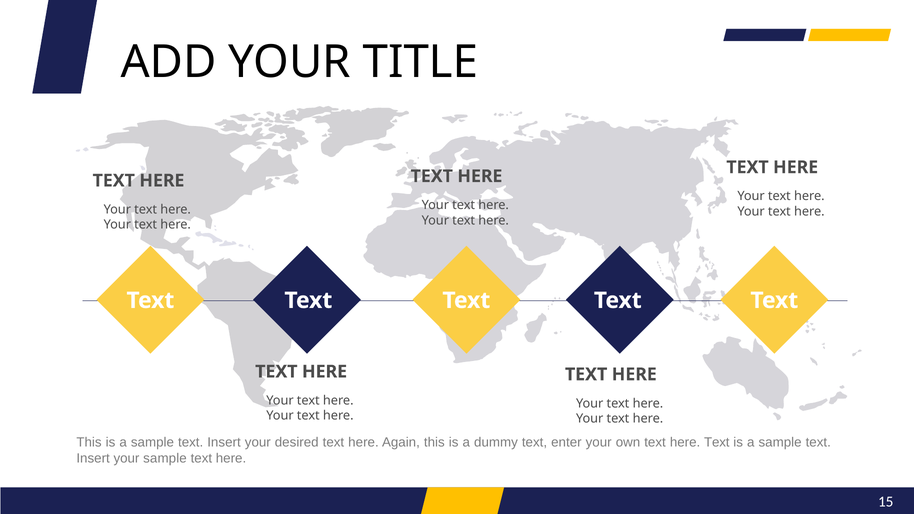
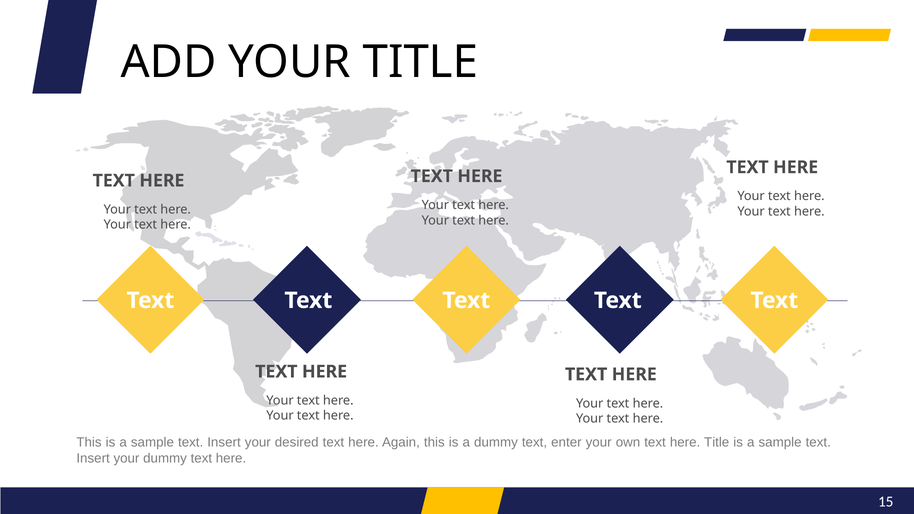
own text here Text: Text -> Title (717, 443)
your sample: sample -> dummy (165, 459)
